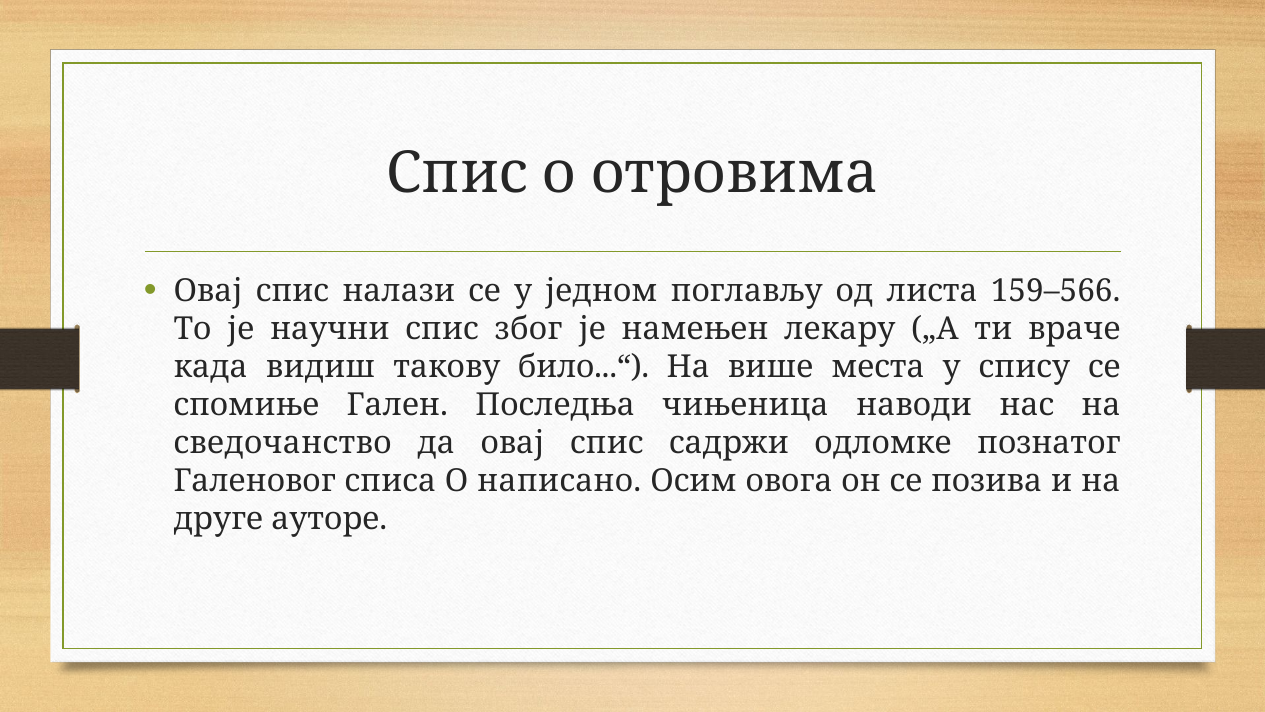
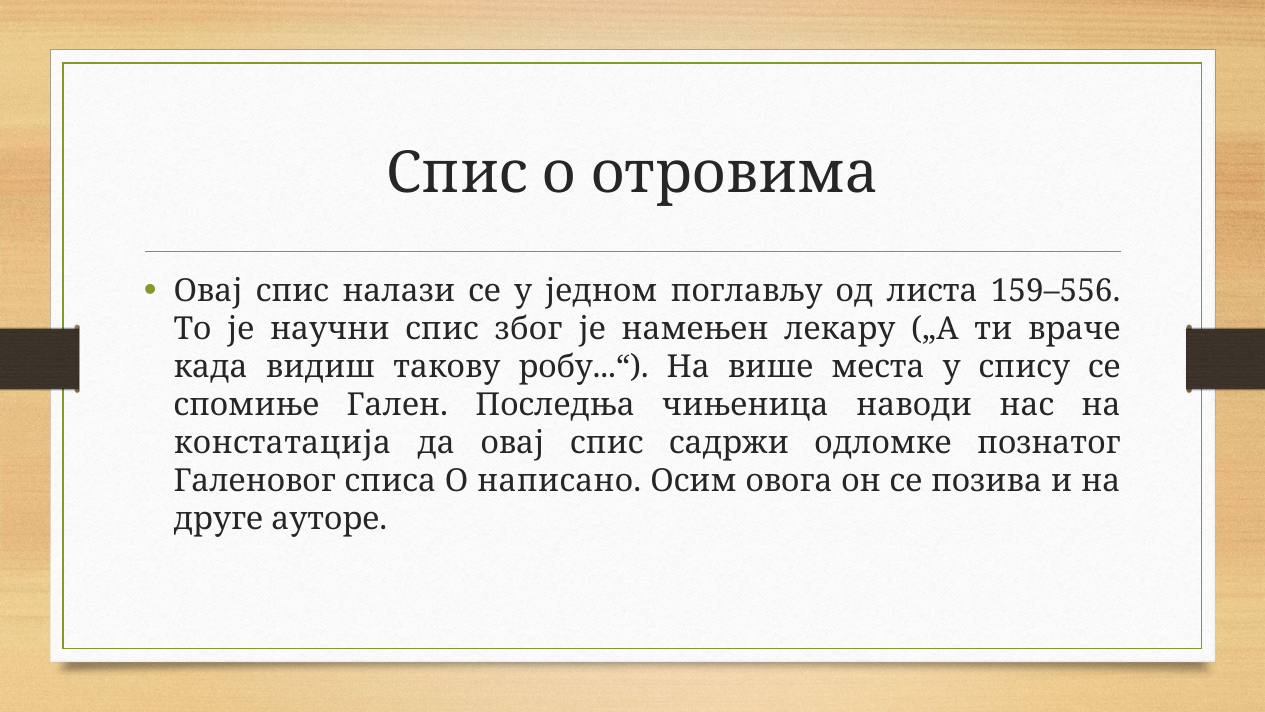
159–566: 159–566 -> 159–556 (1056, 291)
било...“: било...“ -> робу...“ (584, 367)
сведочанство: сведочанство -> констатација (283, 443)
